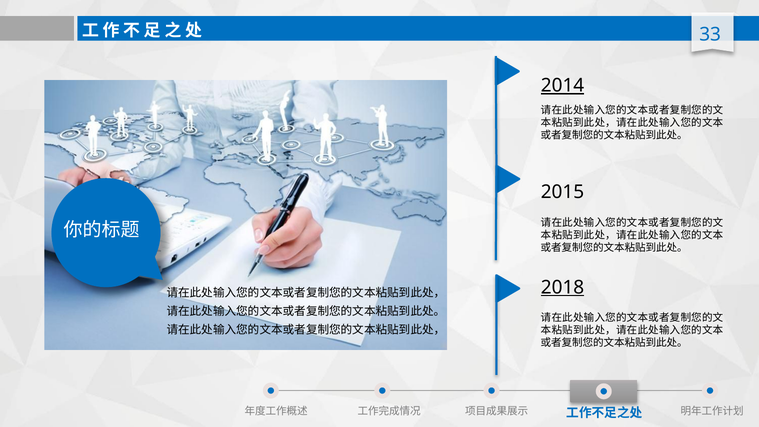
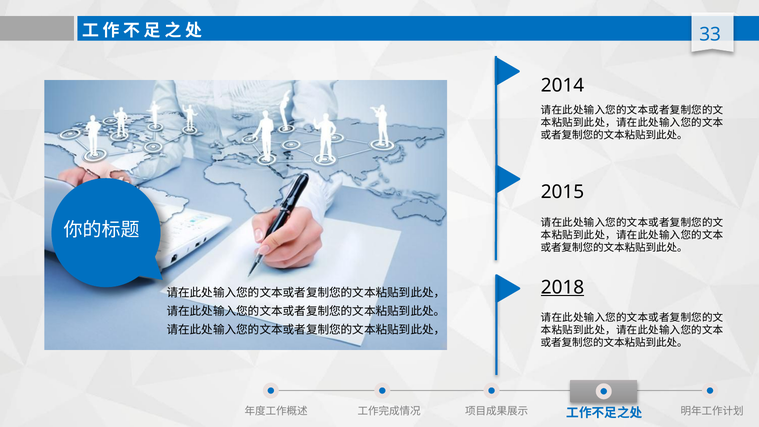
2014 underline: present -> none (563, 86)
